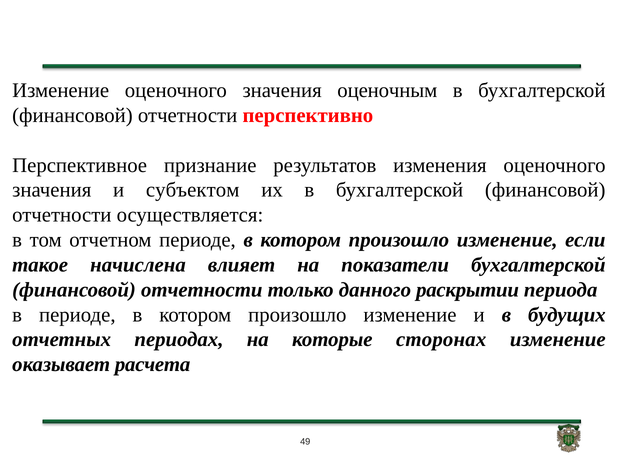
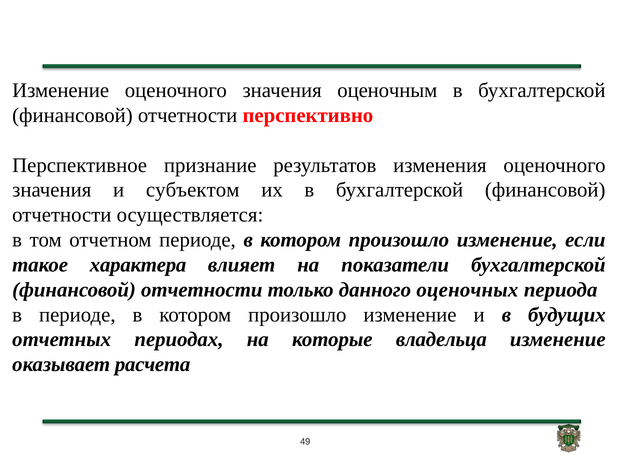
начислена: начислена -> характера (138, 265)
раскрытии: раскрытии -> оценочных (467, 290)
сторонах: сторонах -> владельца (441, 340)
